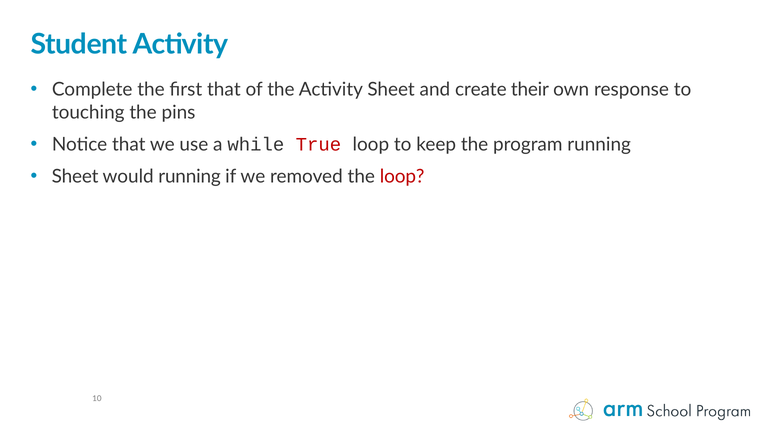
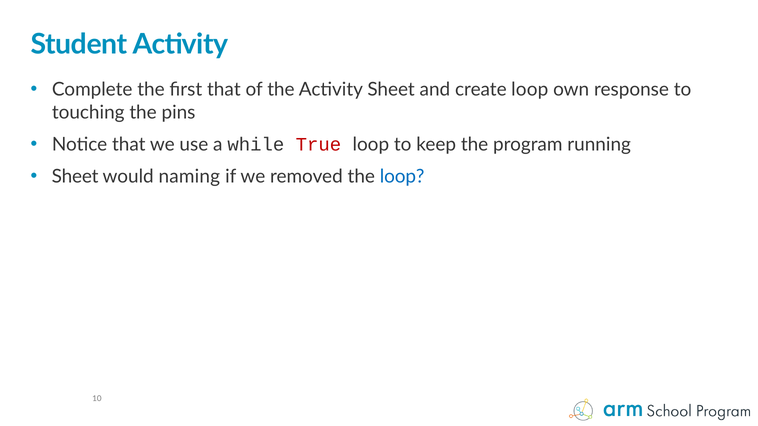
create their: their -> loop (530, 90)
would running: running -> naming (189, 177)
loop colour: red -> blue (402, 177)
